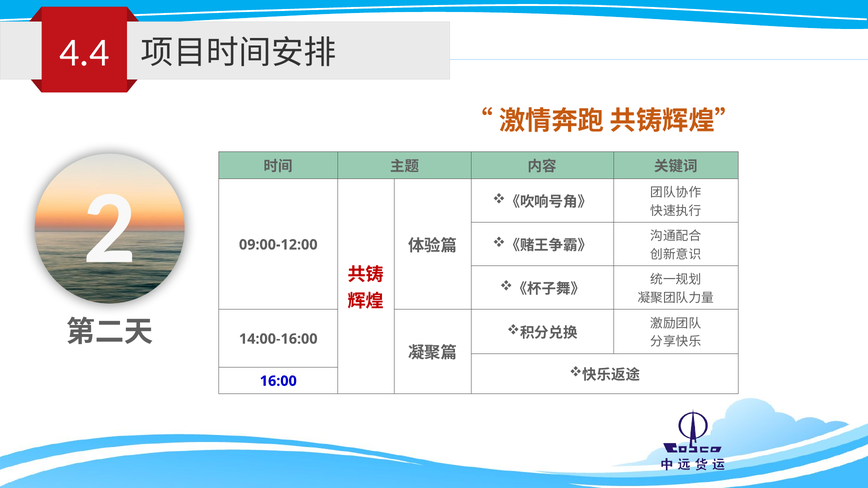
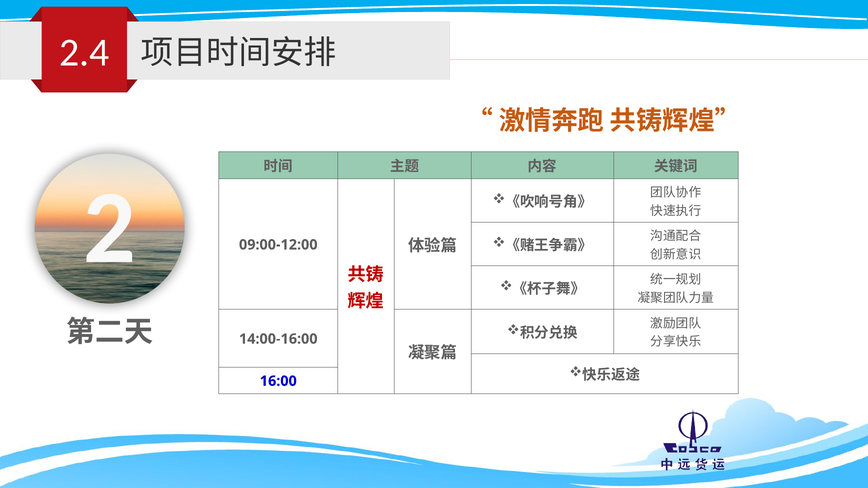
4.4: 4.4 -> 2.4 (84, 52)
